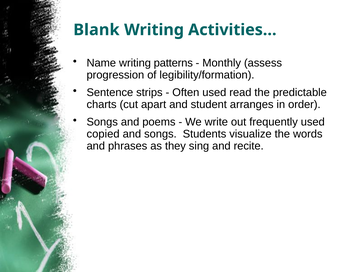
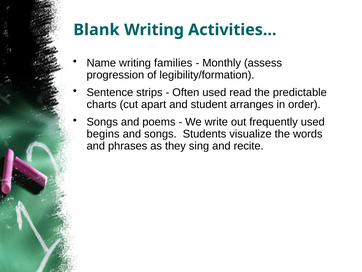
patterns: patterns -> families (173, 63)
copied: copied -> begins (103, 134)
